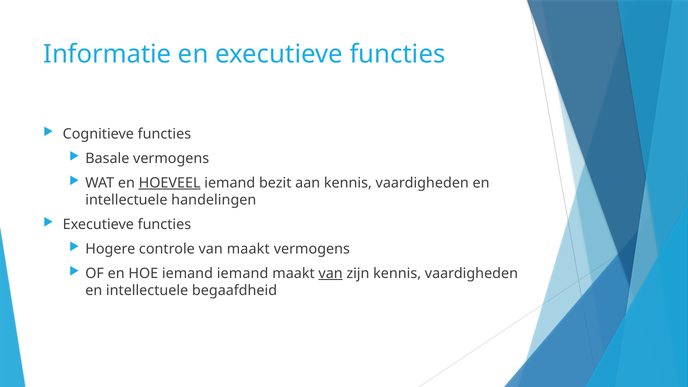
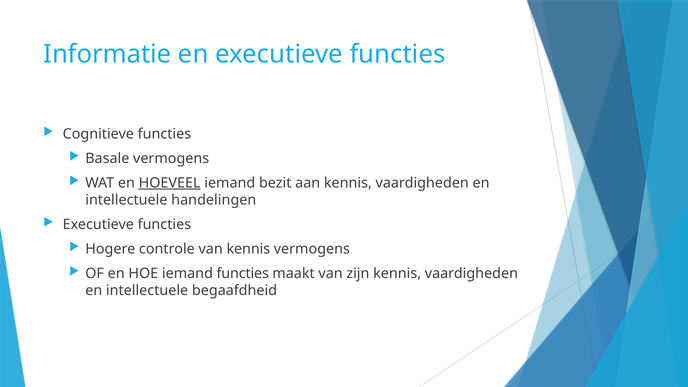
van maakt: maakt -> kennis (248, 249)
iemand iemand: iemand -> functies (243, 273)
van underline: present -> none (331, 273)
